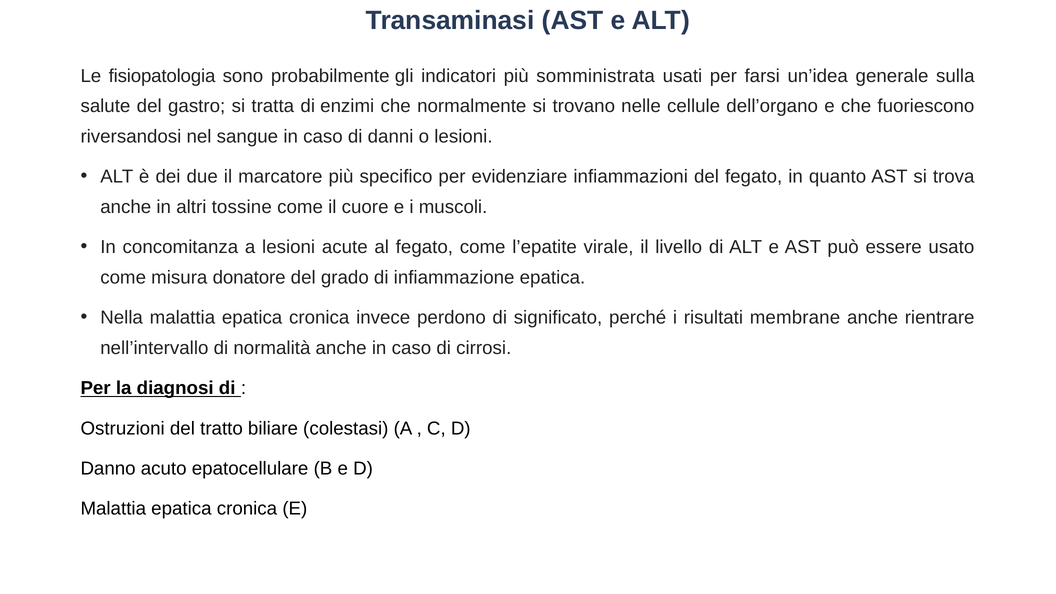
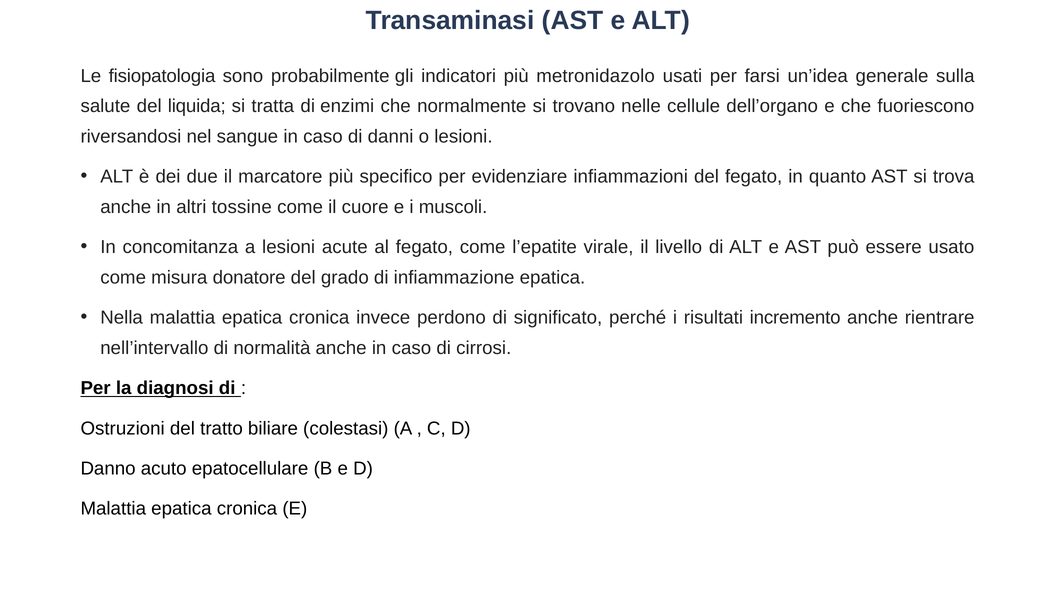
somministrata: somministrata -> metronidazolo (596, 76)
gastro: gastro -> liquida (197, 106)
membrane: membrane -> incremento (795, 318)
